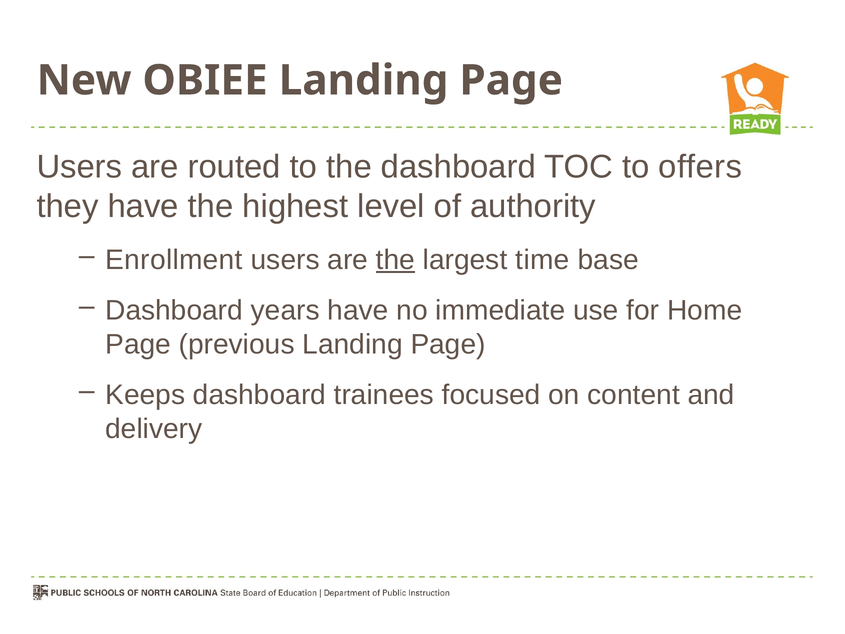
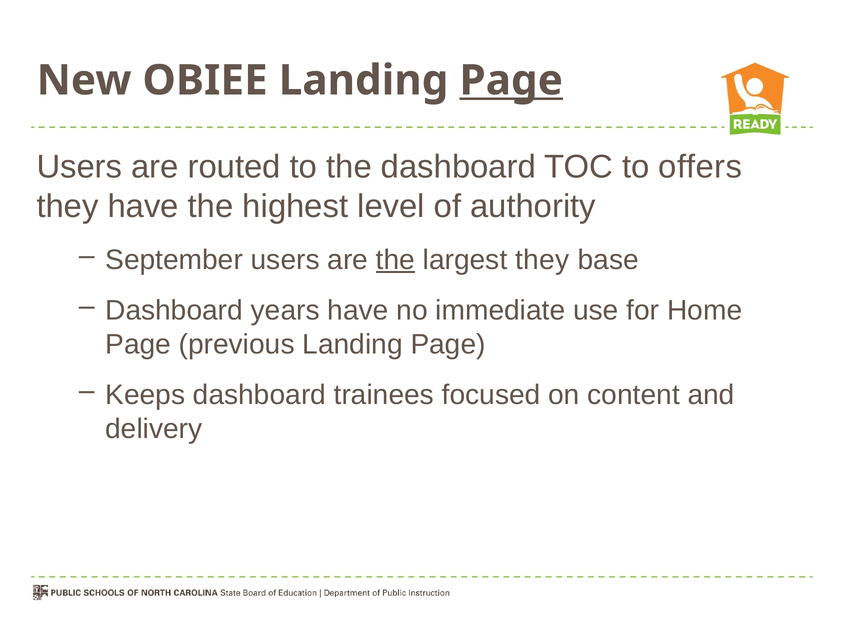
Page underline: none -> present (511, 80)
Enrollment: Enrollment -> September (174, 260)
largest time: time -> they (542, 260)
